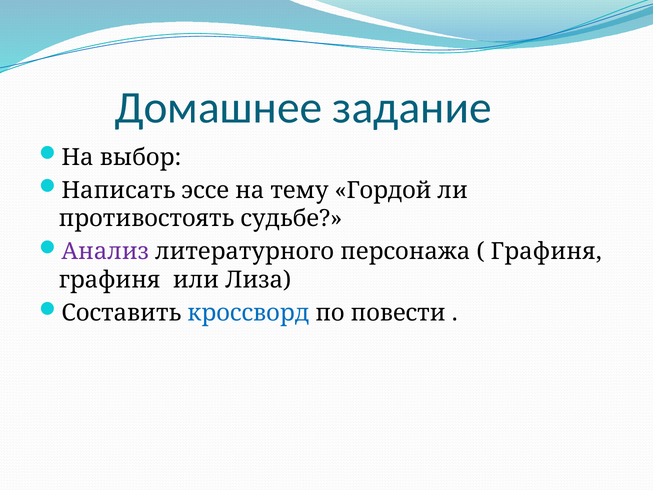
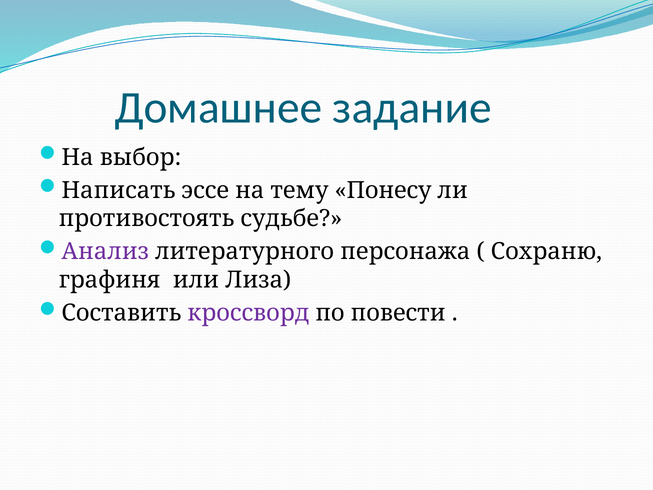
Гордой: Гордой -> Понесу (383, 190)
Графиня: Графиня -> Сохраню (546, 251)
кроссворд colour: blue -> purple (248, 313)
